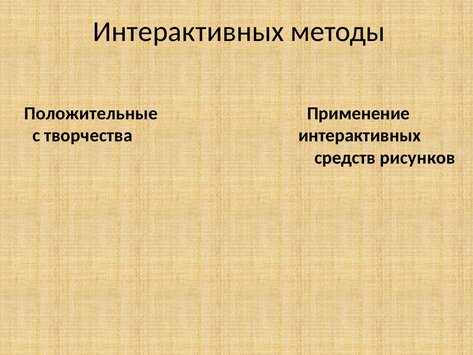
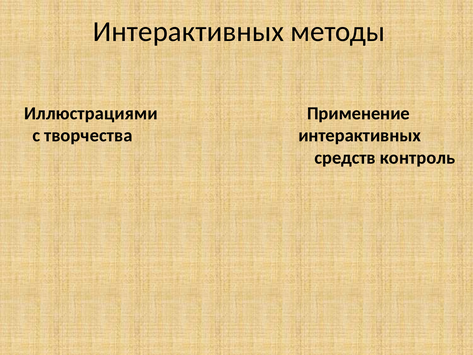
Положительные: Положительные -> Иллюстрациями (91, 113)
рисунков: рисунков -> контроль (418, 157)
